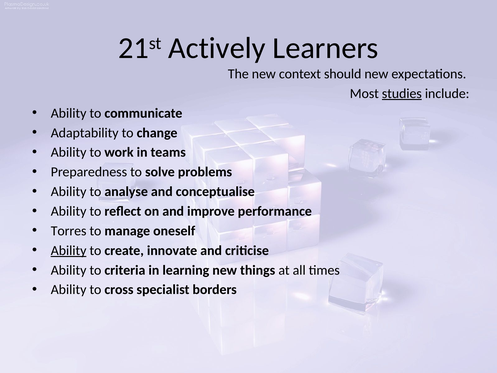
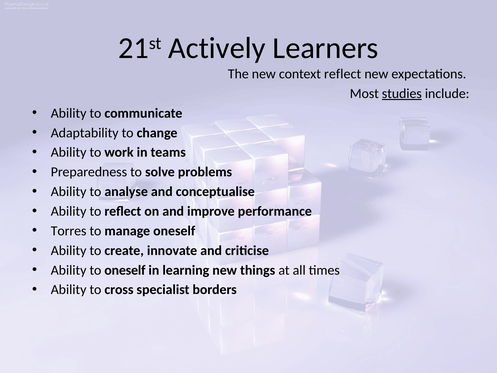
context should: should -> reflect (343, 74)
Ability underline: present -> none (69, 250)
to criteria: criteria -> oneself (125, 270)
